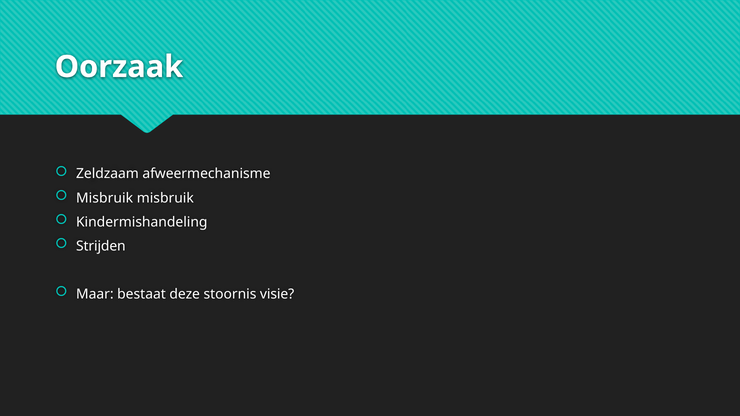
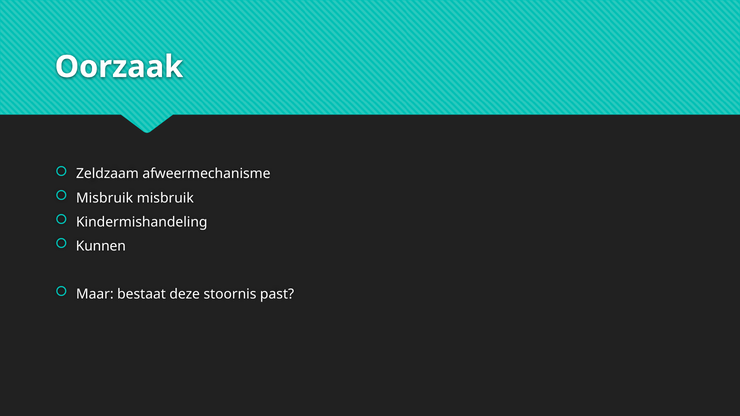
Strijden: Strijden -> Kunnen (101, 246)
visie: visie -> past (277, 294)
